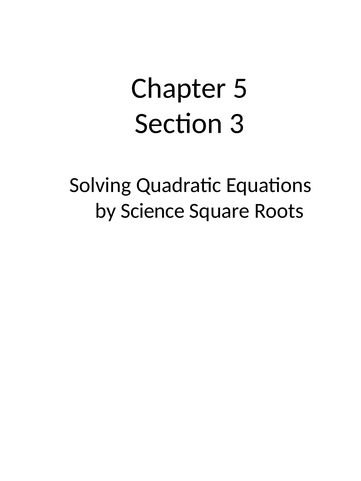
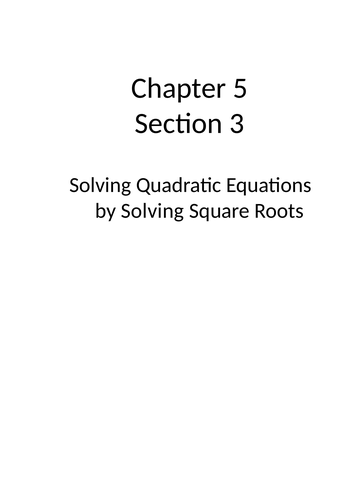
by Science: Science -> Solving (152, 211)
